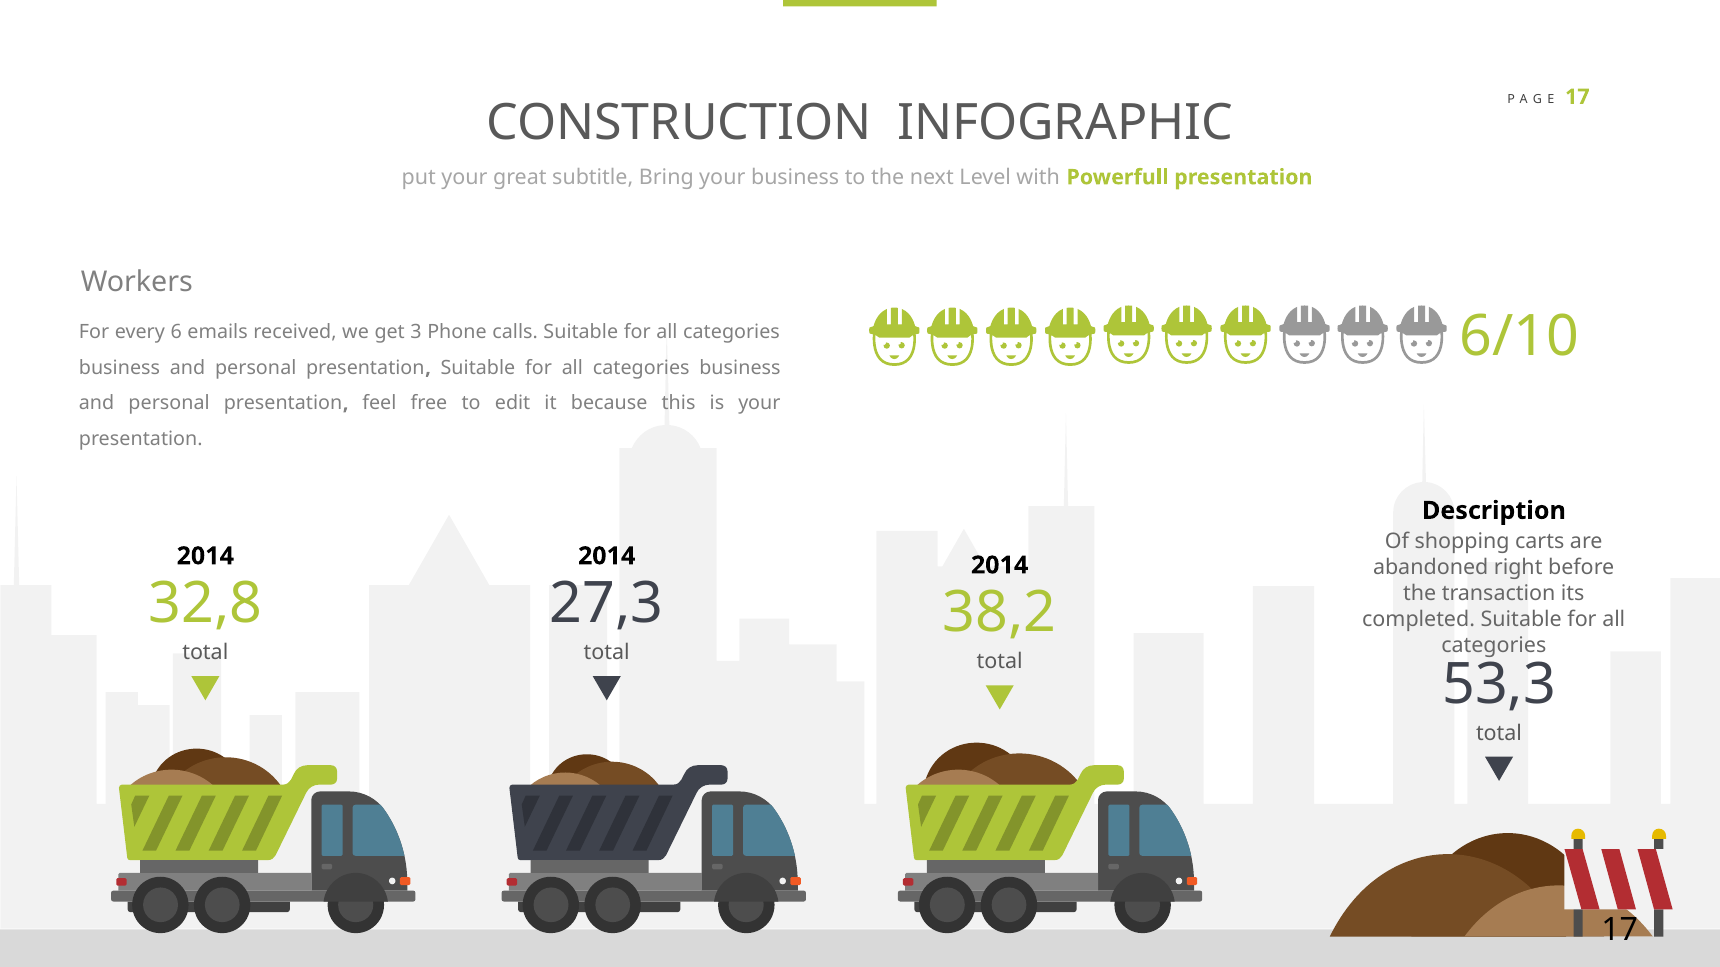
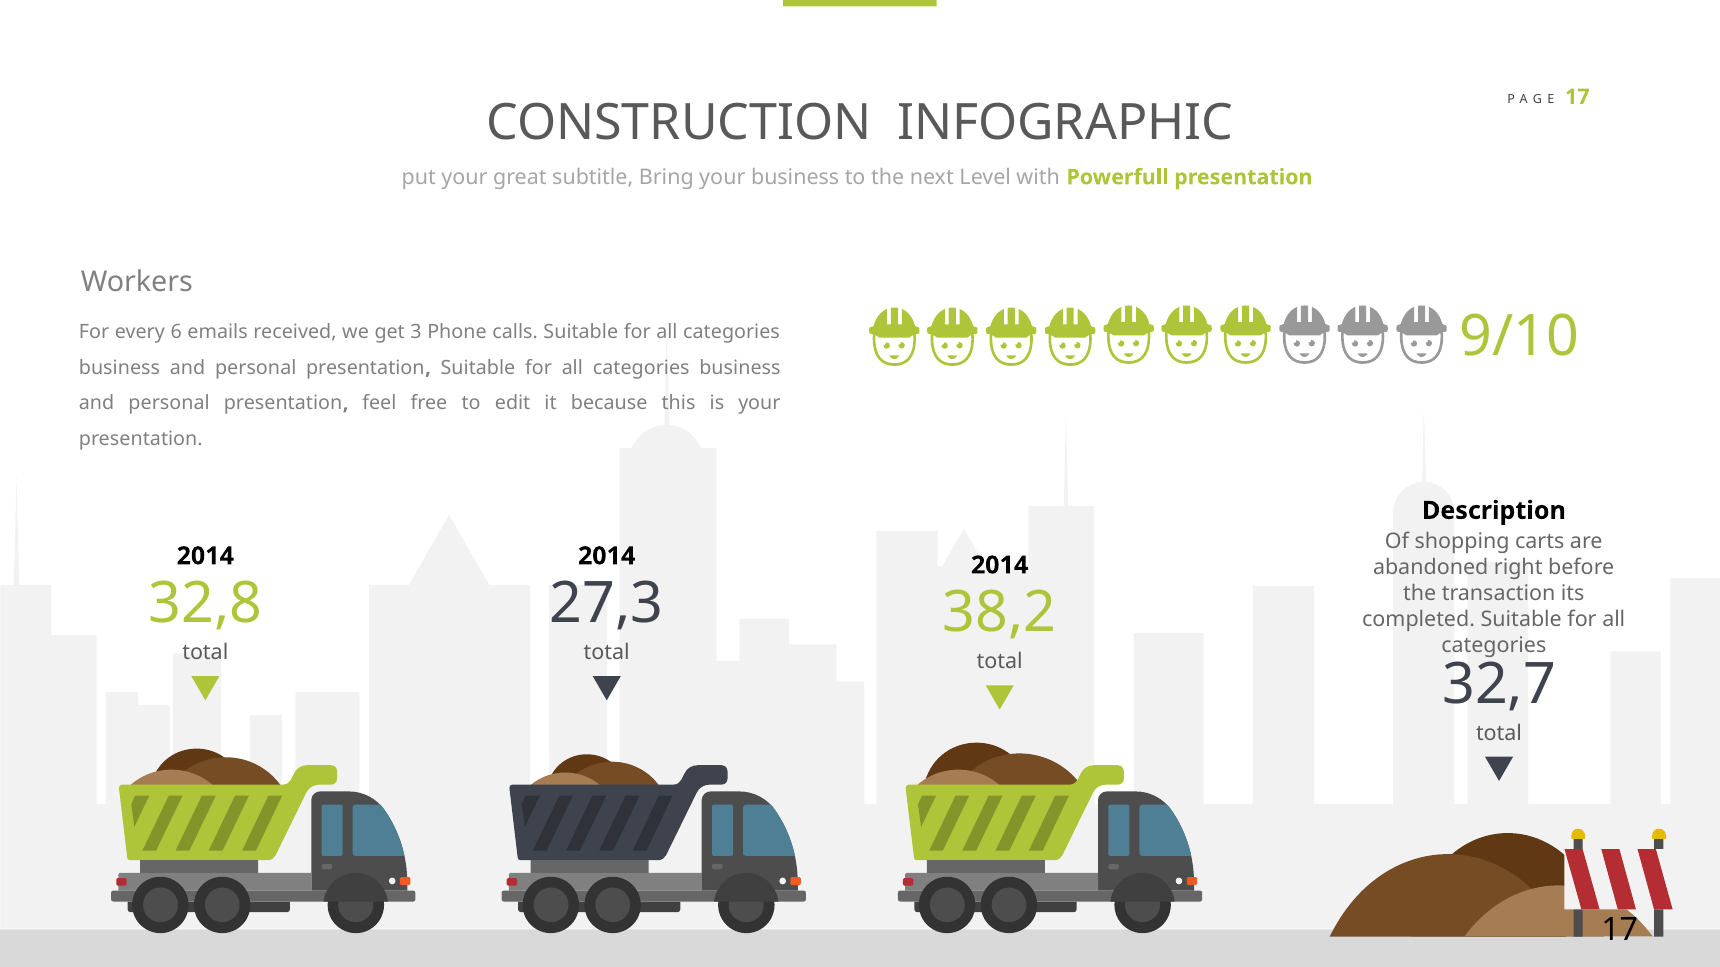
6/10: 6/10 -> 9/10 (1519, 336)
53,3: 53,3 -> 32,7 (1499, 685)
